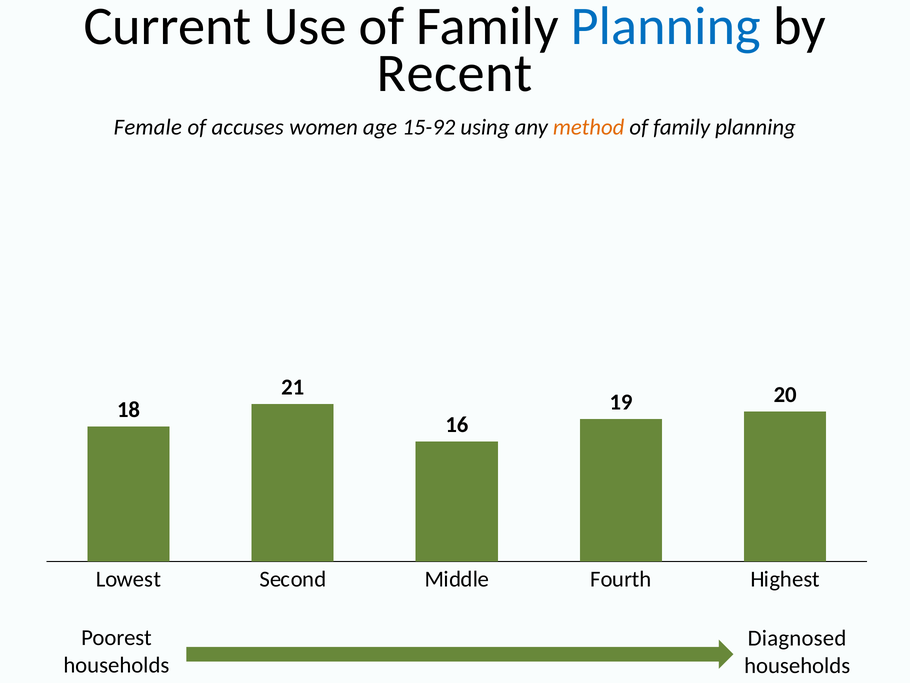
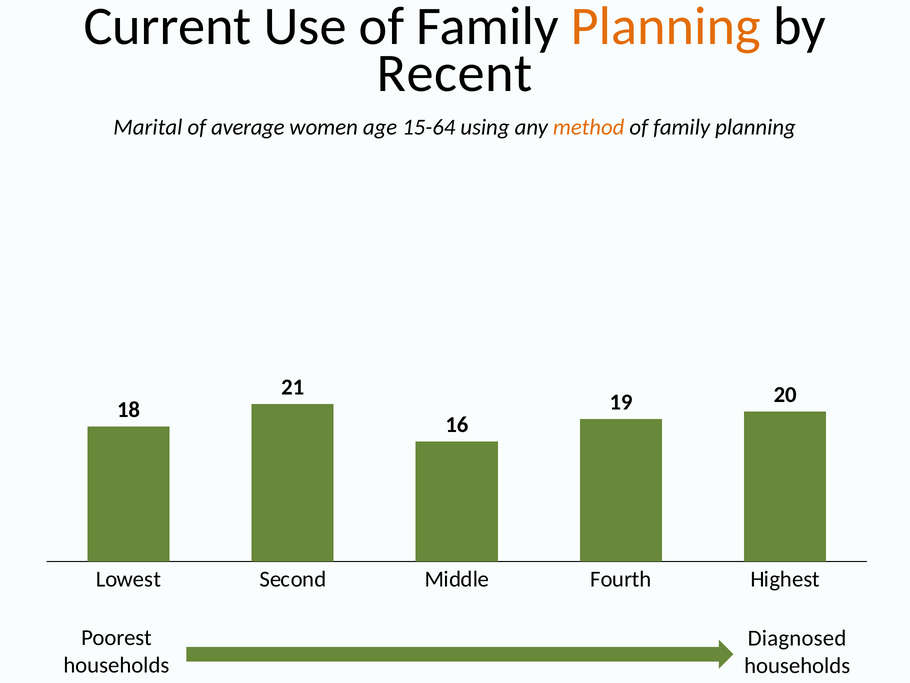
Planning colour: blue -> orange (666, 26)
Female: Female -> Marital (148, 127)
accuses: accuses -> average (248, 127)
15-92: 15-92 -> 15-64 (429, 127)
